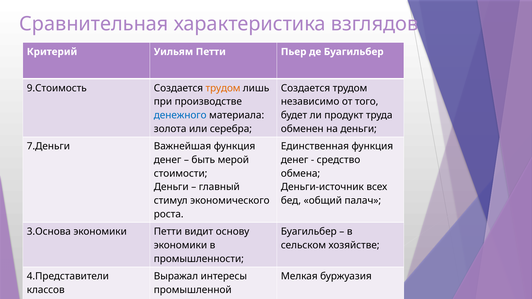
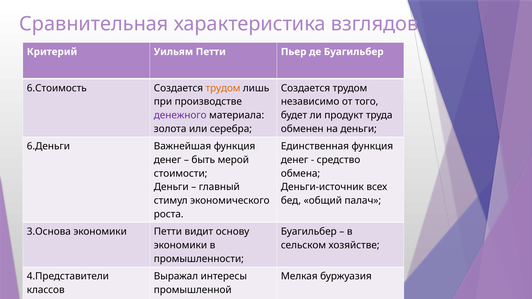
9.Стоимость: 9.Стоимость -> 6.Стоимость (57, 88)
денежного colour: blue -> purple (180, 115)
7.Деньги: 7.Деньги -> 6.Деньги (48, 146)
